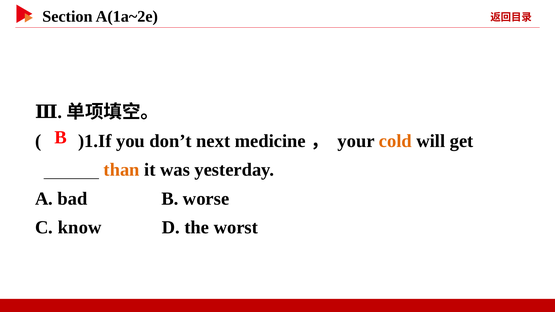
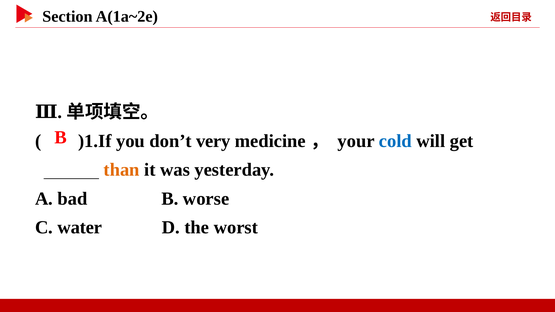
next: next -> very (213, 141)
cold colour: orange -> blue (395, 141)
know: know -> water (80, 228)
